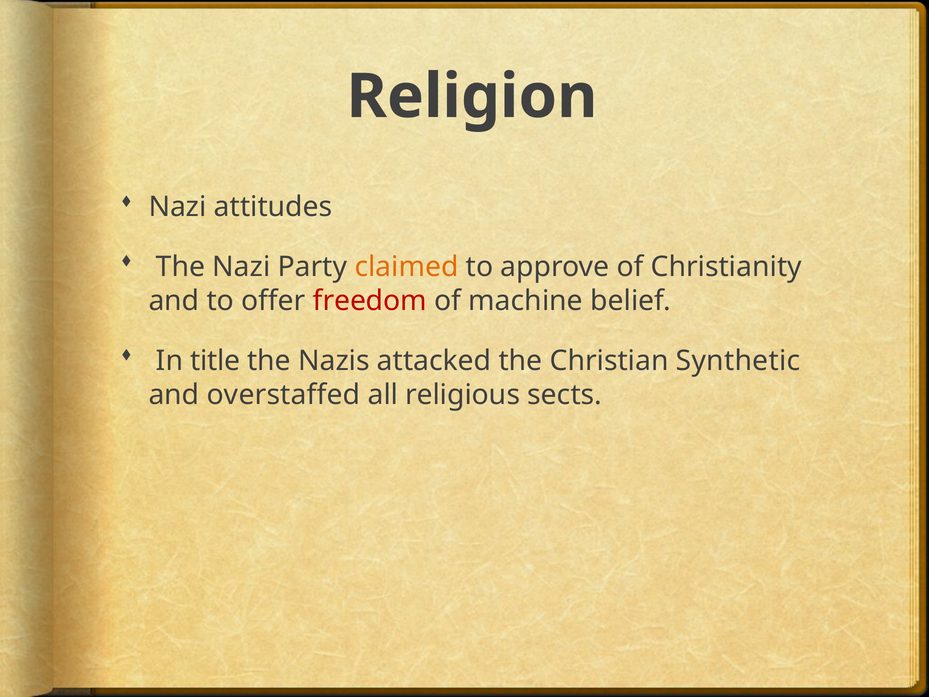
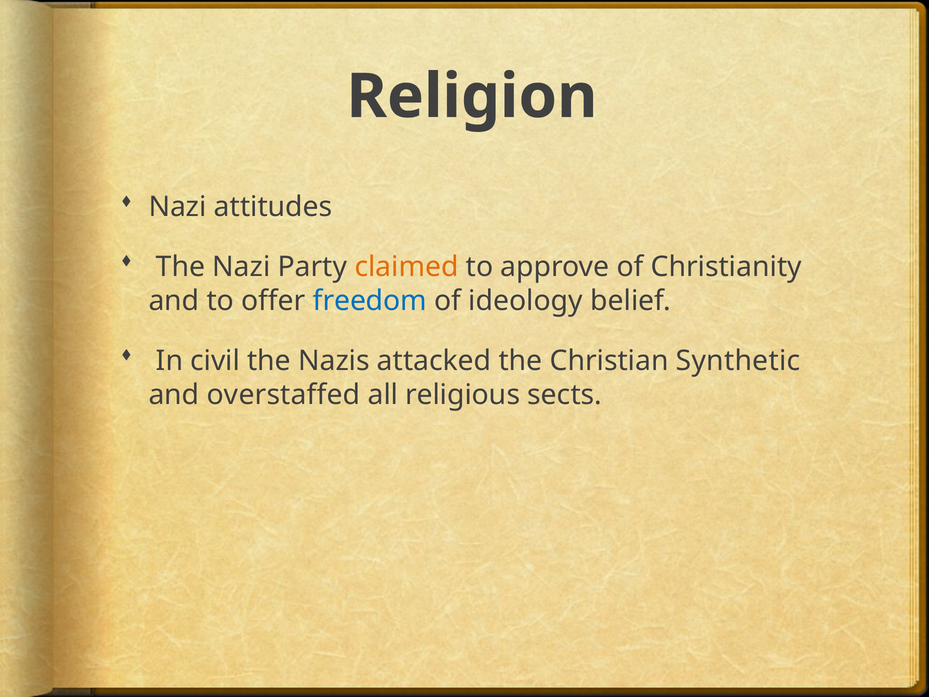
freedom colour: red -> blue (370, 301)
machine: machine -> ideology (526, 301)
title: title -> civil (215, 361)
